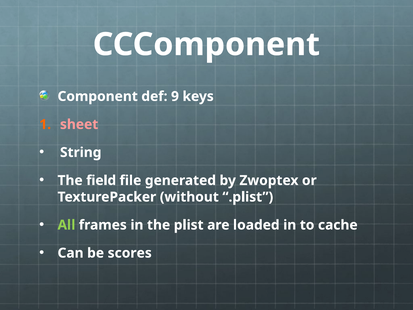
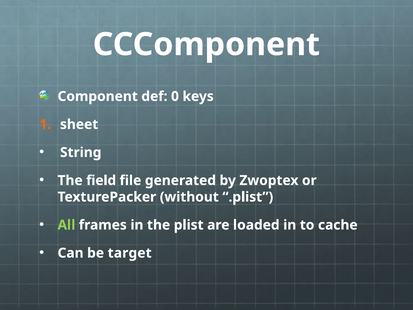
9: 9 -> 0 (175, 96)
sheet colour: pink -> white (79, 124)
scores: scores -> target (130, 253)
